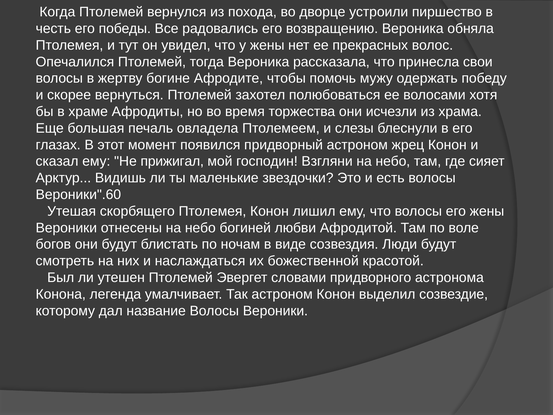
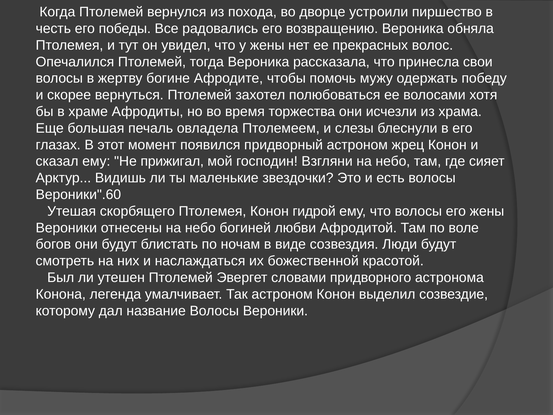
лишил: лишил -> гидрой (314, 211)
